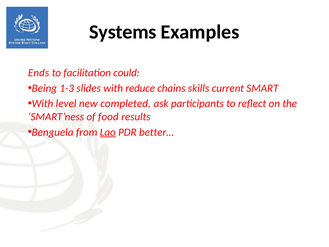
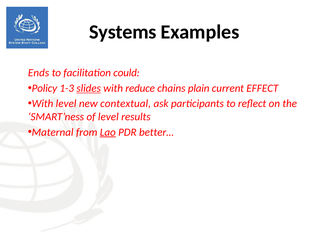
Being: Being -> Policy (44, 88)
slides underline: none -> present (89, 88)
skills: skills -> plain (199, 88)
SMART: SMART -> EFFECT (262, 88)
completed: completed -> contextual (126, 103)
of food: food -> level (108, 117)
Benguela: Benguela -> Maternal (53, 132)
